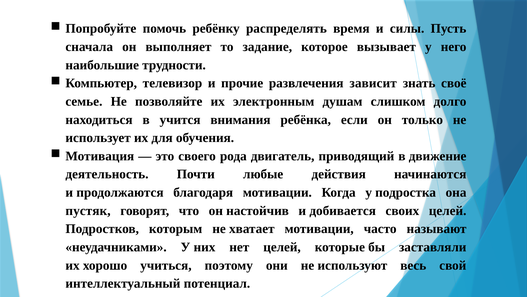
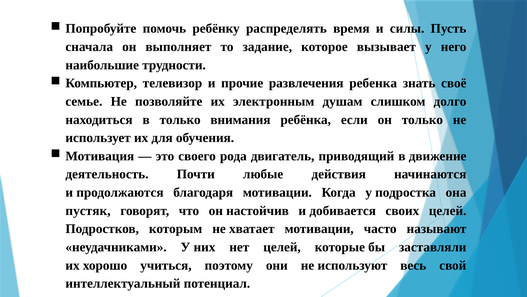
зависит: зависит -> ребенка (373, 83)
в учится: учится -> только (180, 119)
